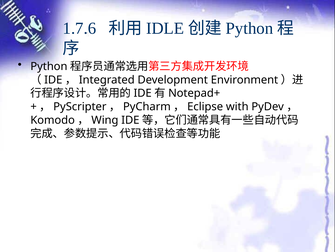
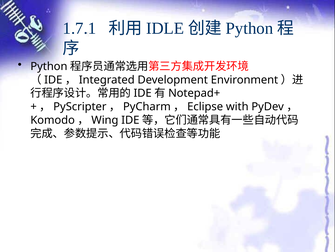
1.7.6: 1.7.6 -> 1.7.1 (79, 28)
